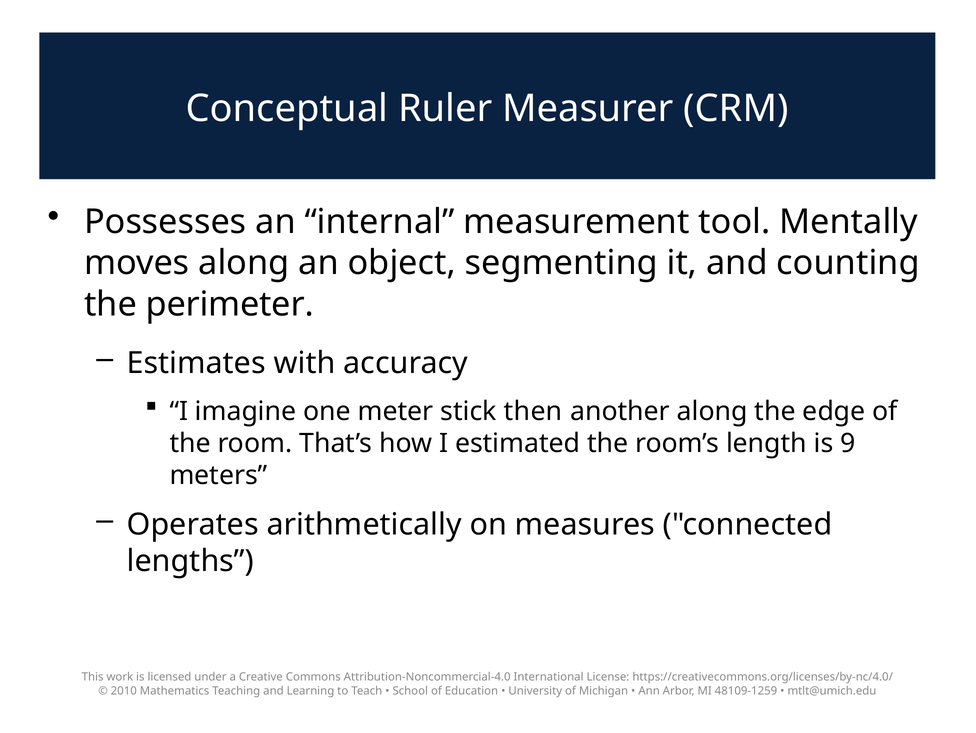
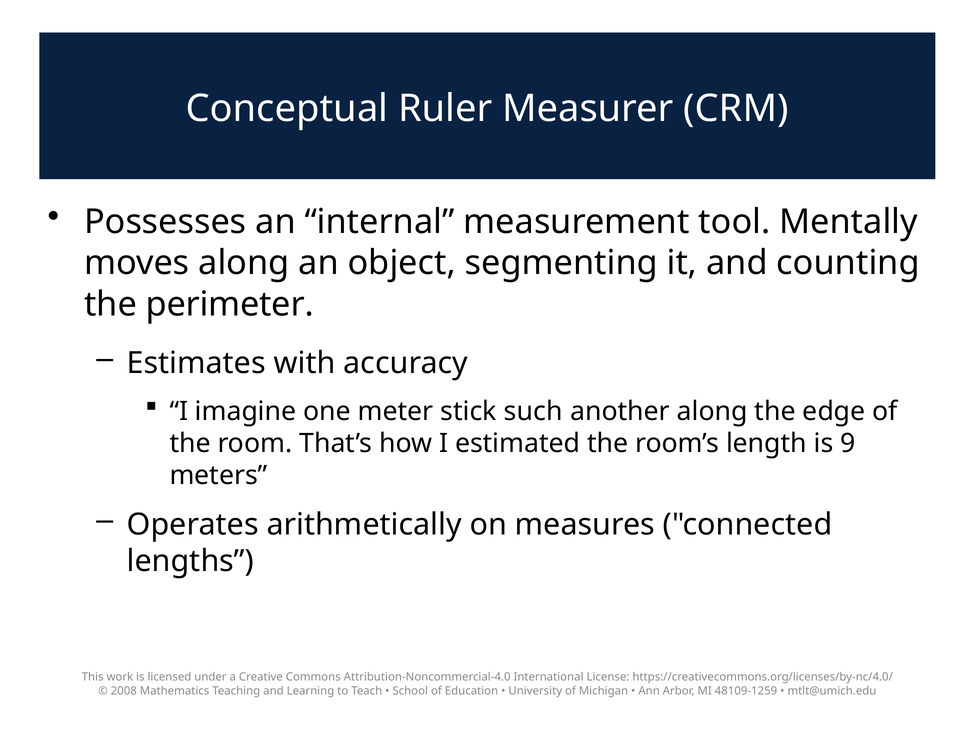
then: then -> such (533, 411)
2010: 2010 -> 2008 (124, 690)
